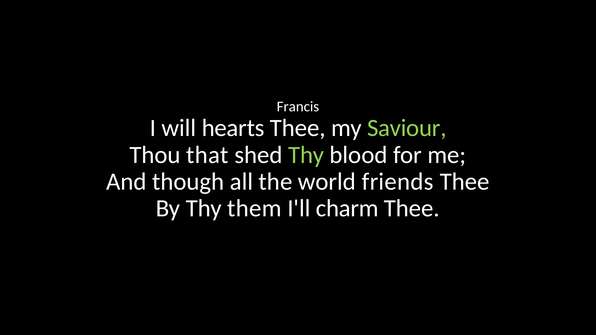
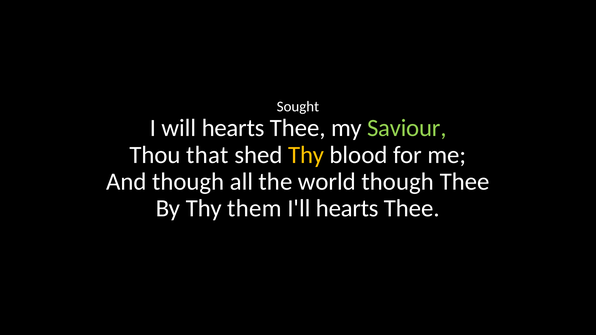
Francis: Francis -> Sought (298, 107)
Thy colour: light green -> yellow (306, 155)
world friends: friends -> though (398, 182)
I'll charm: charm -> hearts (347, 209)
